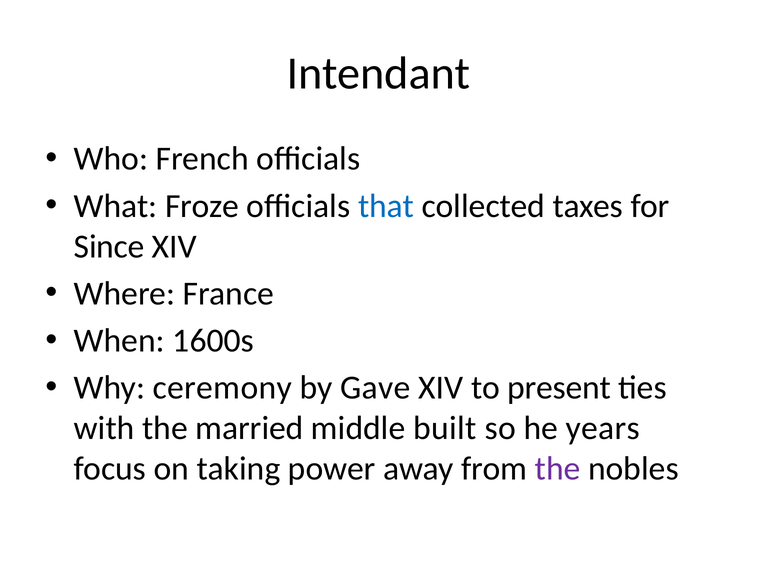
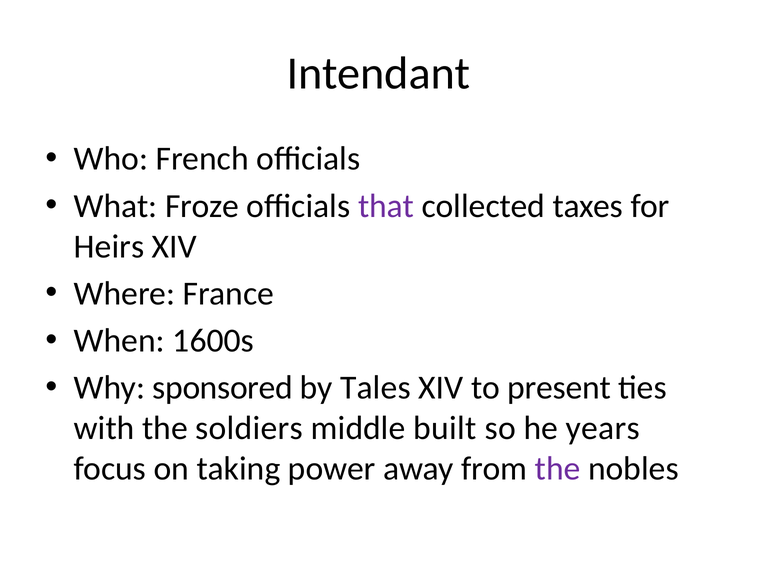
that colour: blue -> purple (386, 206)
Since: Since -> Heirs (109, 246)
ceremony: ceremony -> sponsored (223, 388)
Gave: Gave -> Tales (375, 388)
married: married -> soldiers (249, 428)
